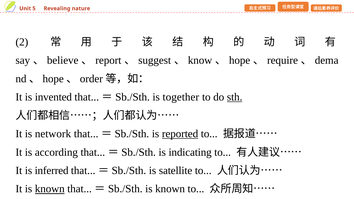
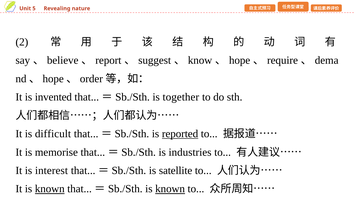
sth underline: present -> none (235, 97)
network: network -> difficult (53, 134)
according: according -> memorise (56, 152)
indicating: indicating -> industries (190, 152)
inferred: inferred -> interest (51, 171)
known underline: none -> present (170, 189)
